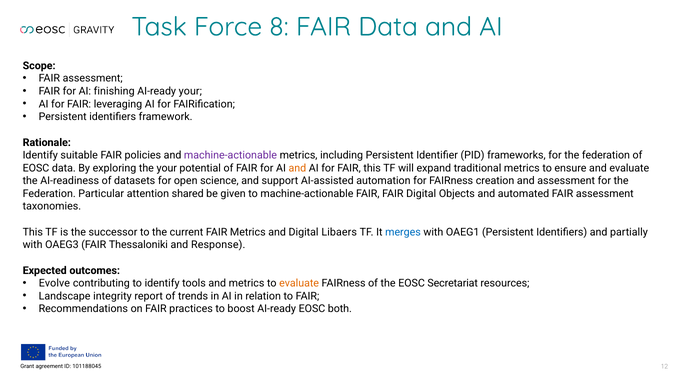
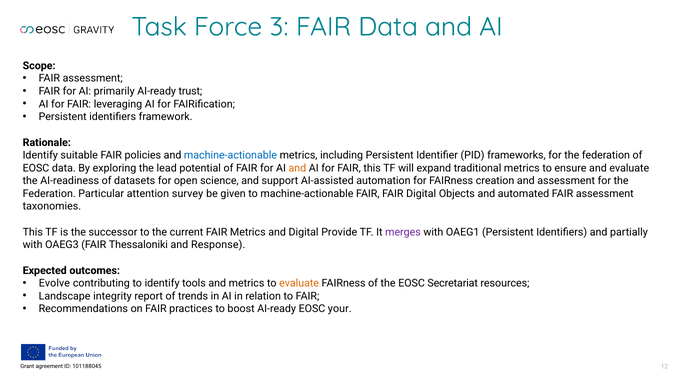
8: 8 -> 3 (279, 27)
finishing: finishing -> primarily (114, 91)
AI-ready your: your -> trust (190, 91)
machine-actionable colour: purple -> blue (231, 155)
the your: your -> lead (167, 168)
shared: shared -> survey (188, 193)
Libaers: Libaers -> Provide (339, 232)
merges colour: blue -> purple (403, 232)
both: both -> your (340, 309)
